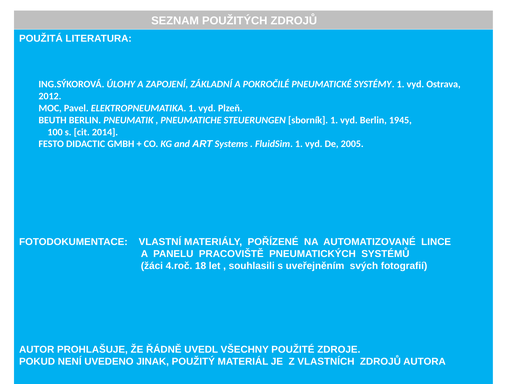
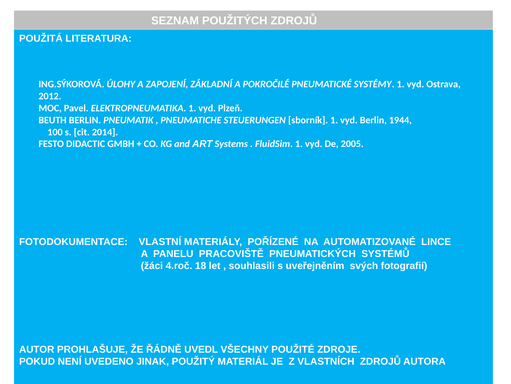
1945: 1945 -> 1944 (400, 120)
